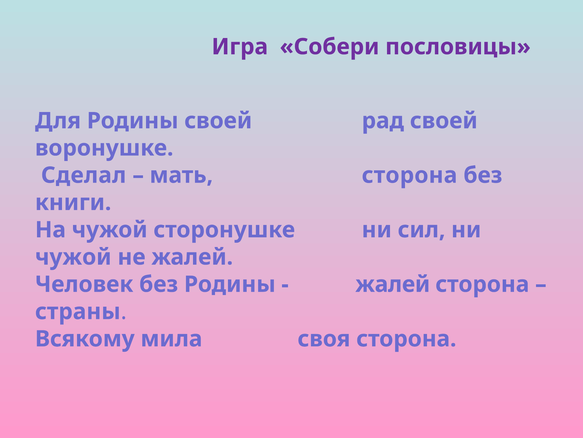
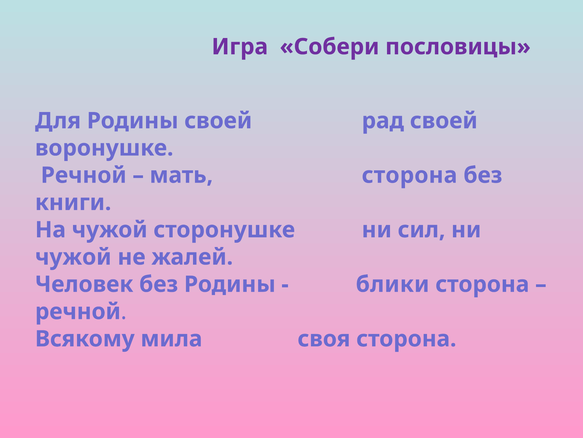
Сделал: Сделал -> Речной (84, 175)
жалей: жалей -> блики (393, 284)
страны: страны -> речной (78, 311)
